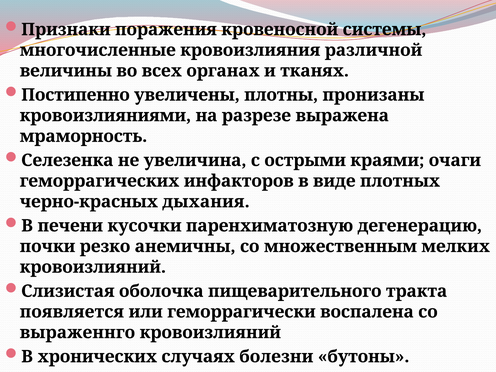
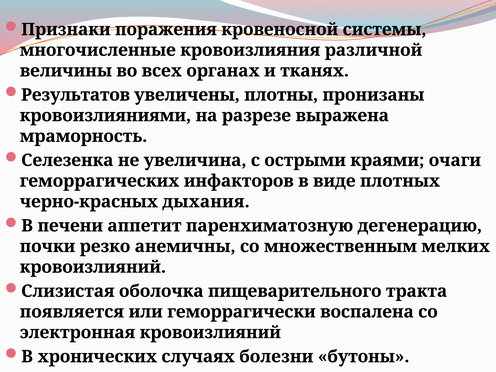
Постипенно: Постипенно -> Результатов (76, 95)
кусочки: кусочки -> аппетит (144, 226)
выраженнго: выраженнго -> электронная (78, 332)
